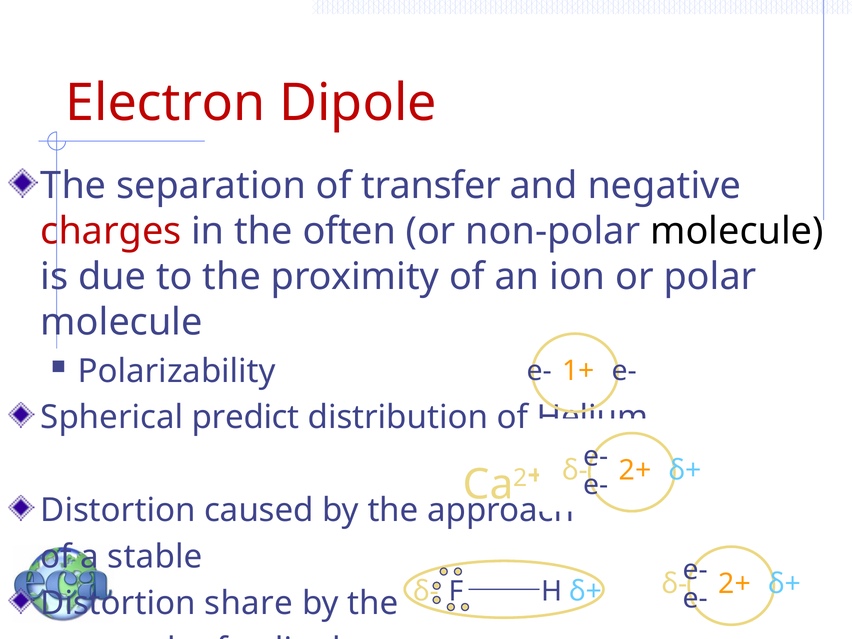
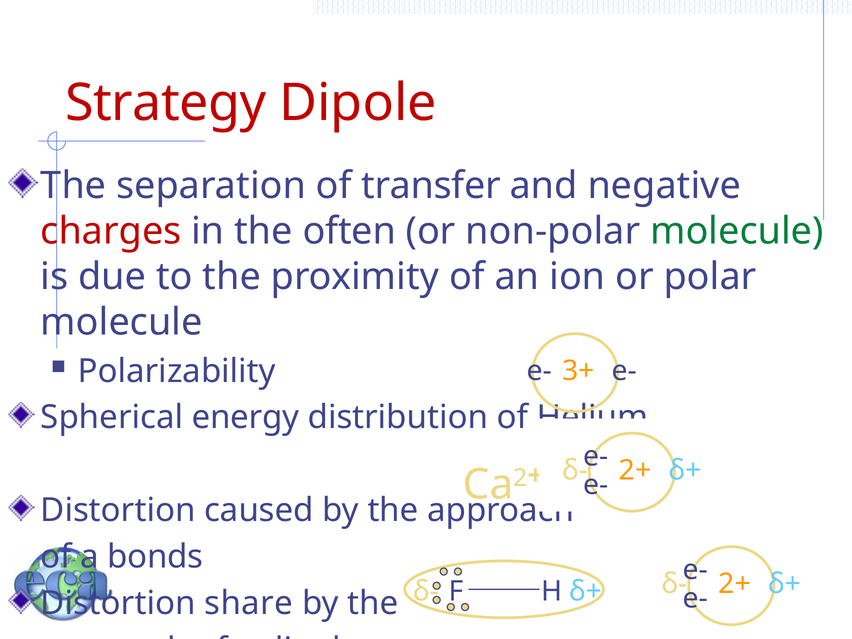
Electron: Electron -> Strategy (166, 103)
molecule colour: black -> green (737, 231)
1+: 1+ -> 3+ (578, 371)
predict: predict -> energy (246, 418)
stable: stable -> bonds (155, 557)
